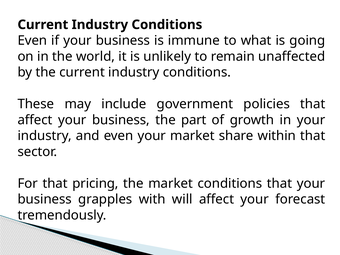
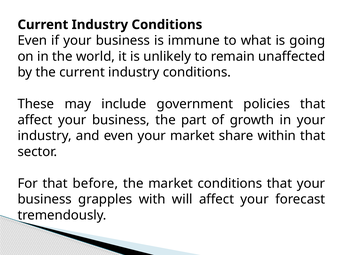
pricing: pricing -> before (95, 183)
